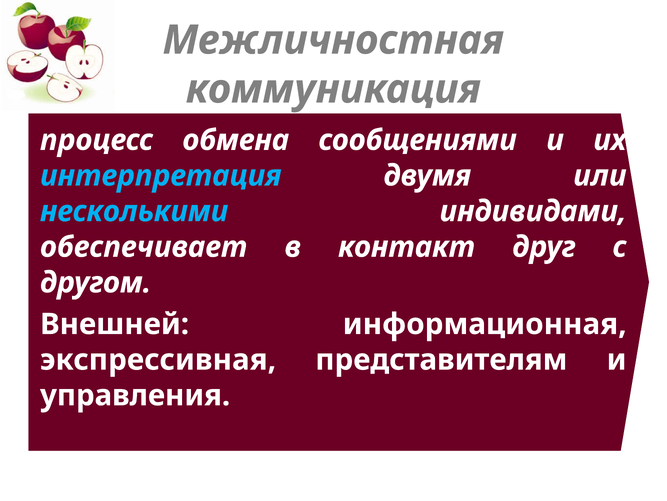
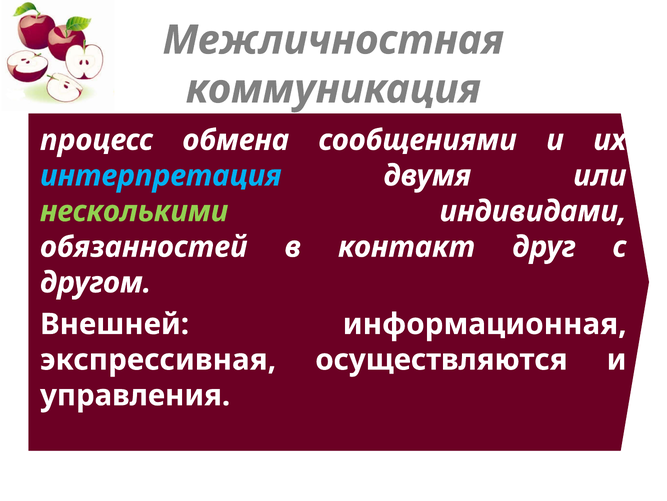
несколькими colour: light blue -> light green (134, 211)
обеспечивает: обеспечивает -> обязанностей (144, 247)
представителям: представителям -> осуществляются (441, 359)
